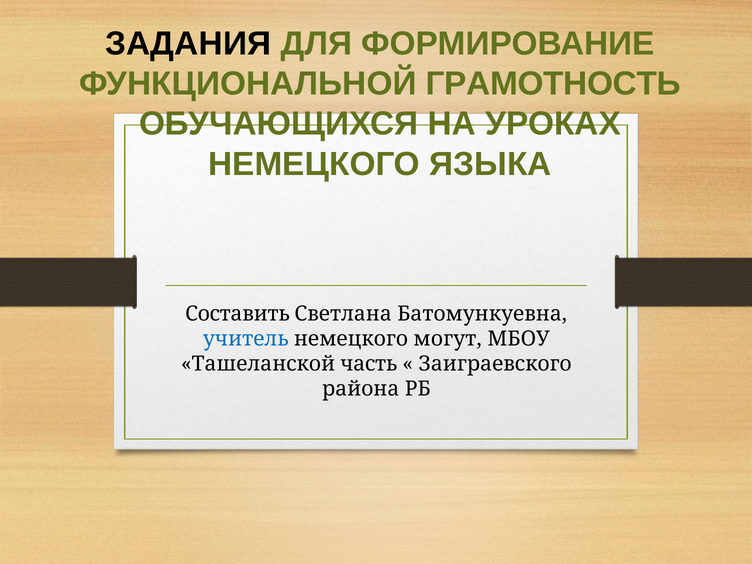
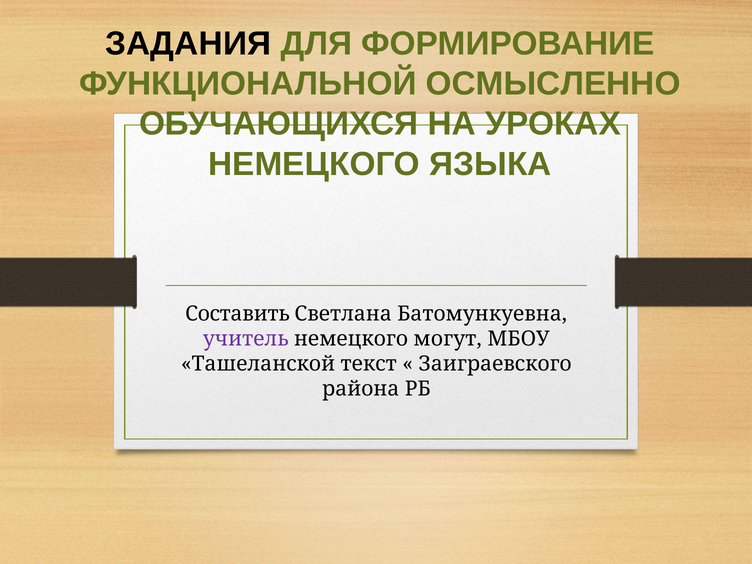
ГРАМОТНОСТЬ: ГРАМОТНОСТЬ -> ОСМЫСЛЕННО (553, 84)
учитель colour: blue -> purple (246, 339)
часть: часть -> текст (369, 364)
